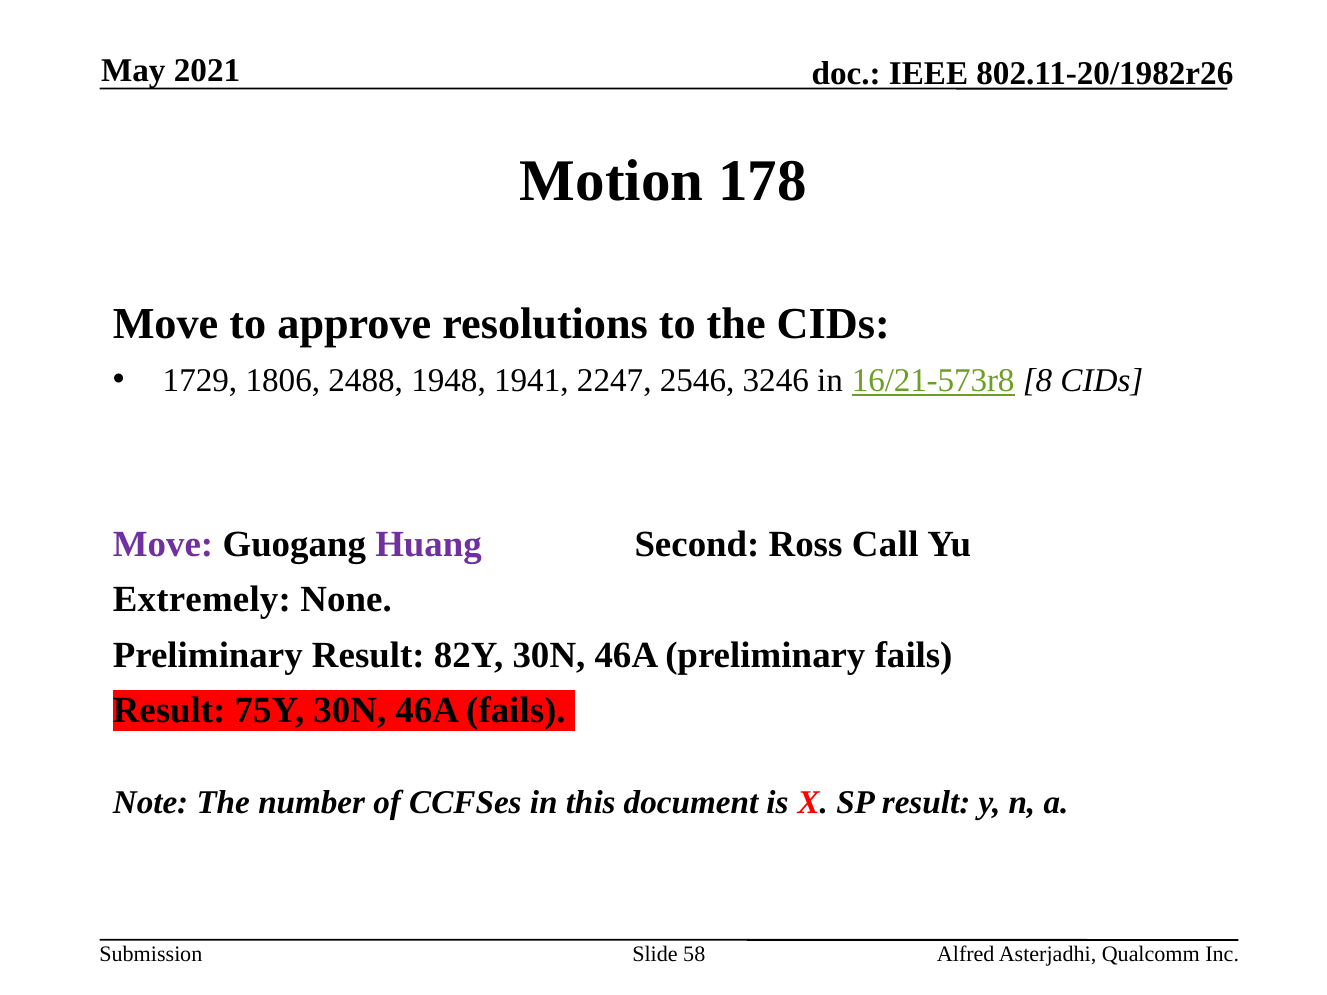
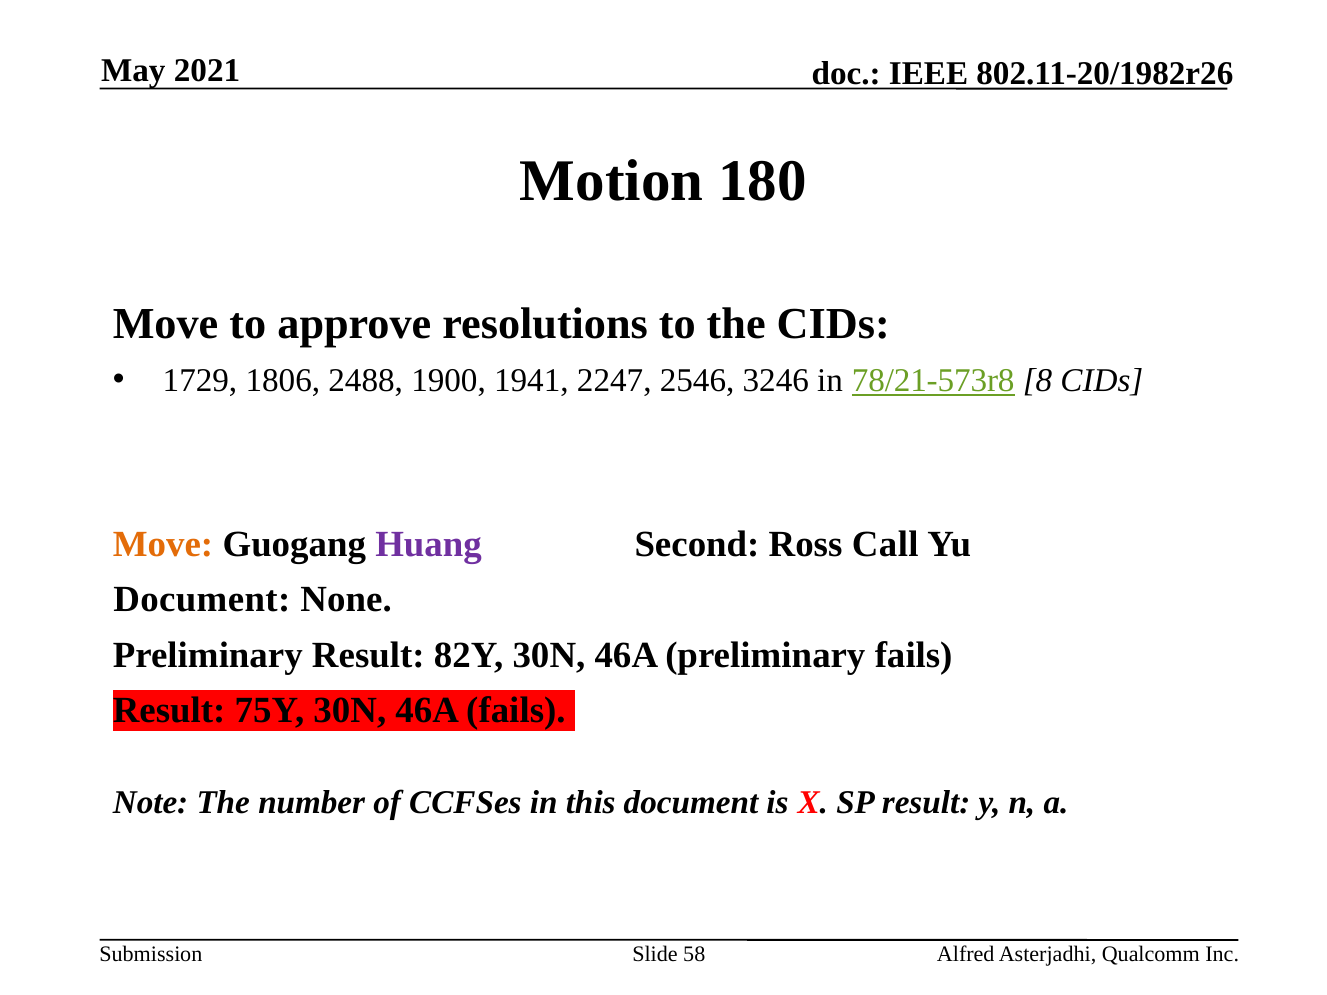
178: 178 -> 180 (762, 181)
1948: 1948 -> 1900 (449, 381)
16/21-573r8: 16/21-573r8 -> 78/21-573r8 (933, 381)
Move colour: purple -> orange (163, 545)
Extremely: Extremely -> Document (202, 600)
